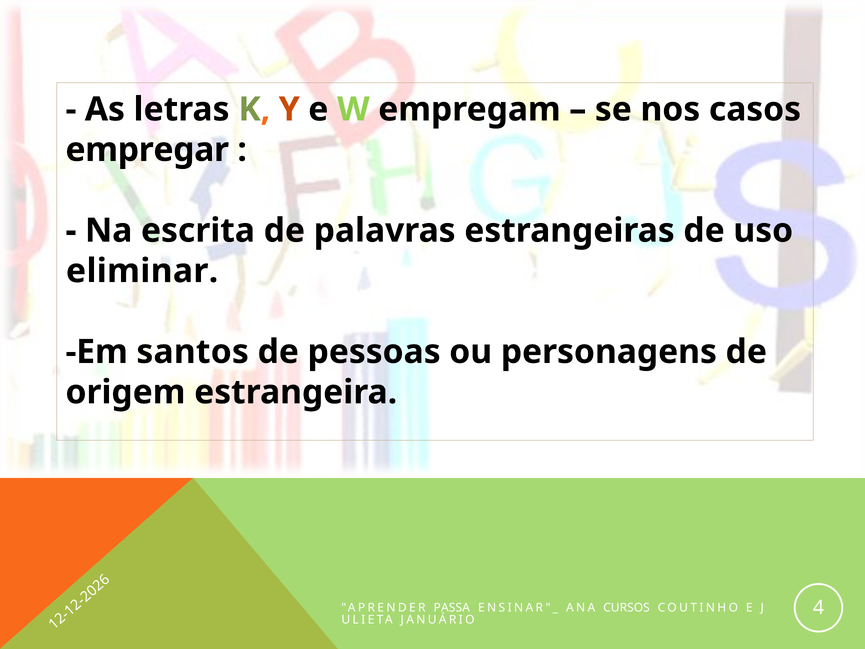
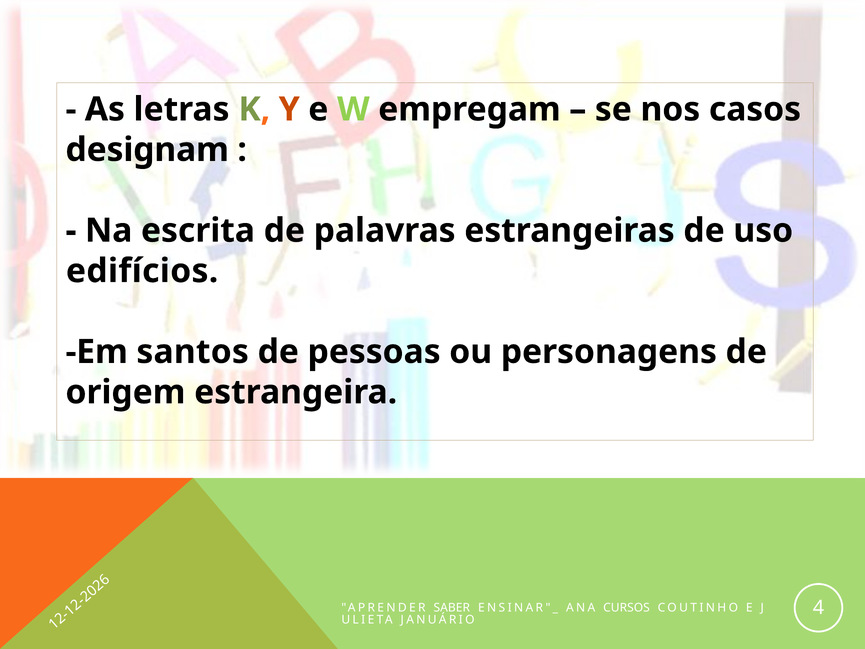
empregar: empregar -> designam (147, 150)
eliminar: eliminar -> edifícios (142, 271)
PASSA: PASSA -> SABER (452, 607)
